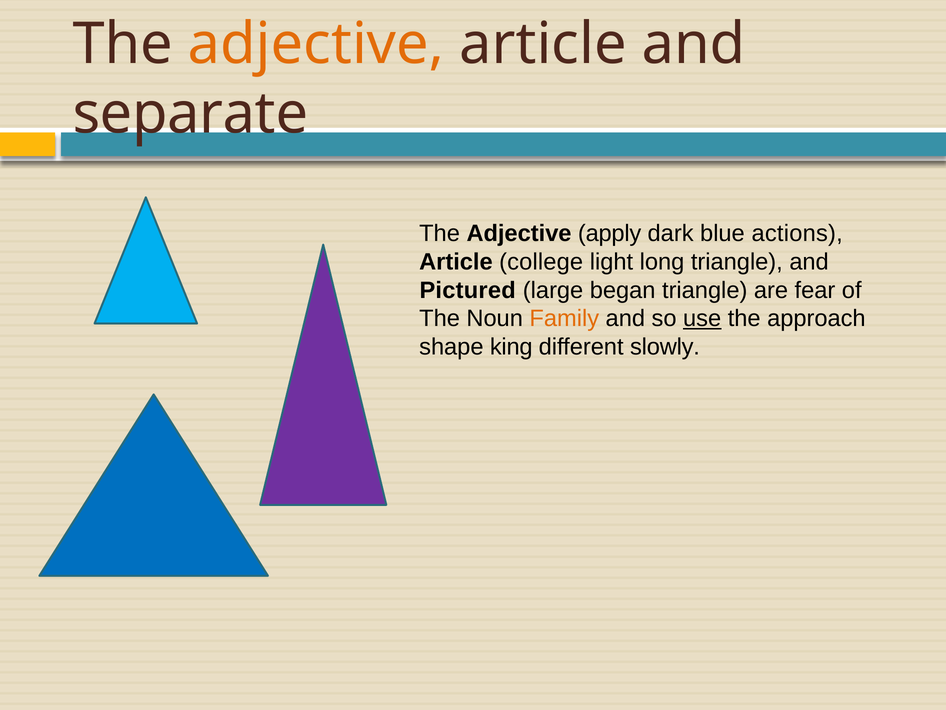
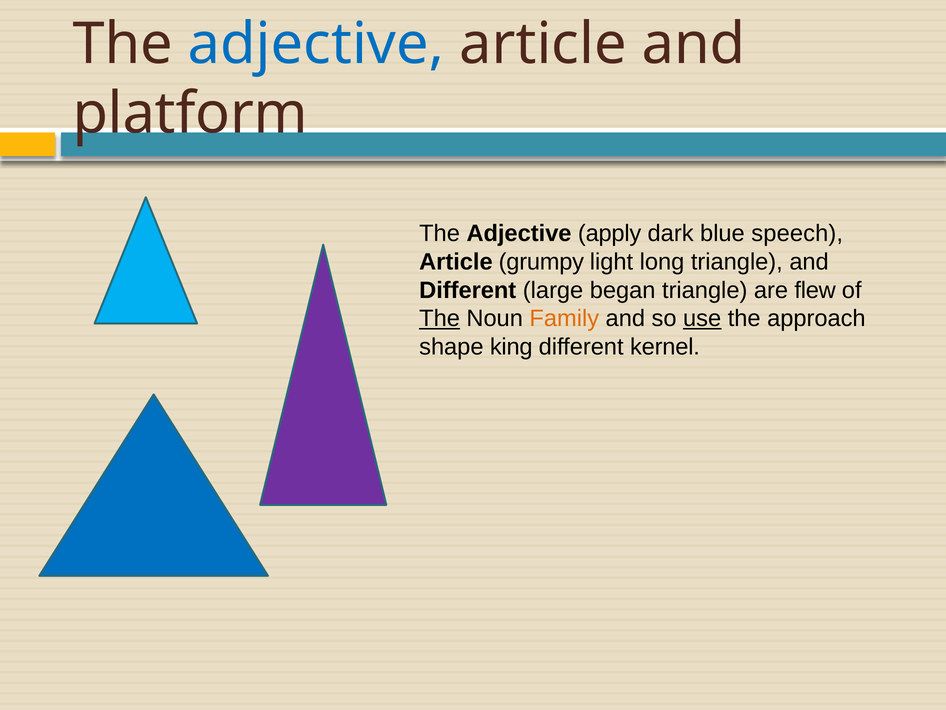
adjective colour: orange -> blue (316, 44)
separate: separate -> platform (190, 114)
actions: actions -> speech (797, 233)
college: college -> grumpy (541, 262)
Pictured: Pictured -> Different (468, 290)
fear: fear -> flew (815, 290)
The underline: none -> present (440, 318)
slowly: slowly -> kernel (665, 347)
